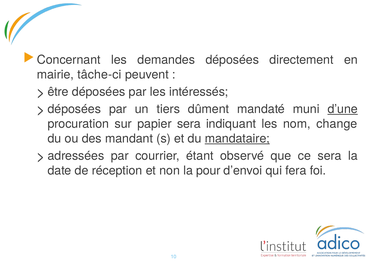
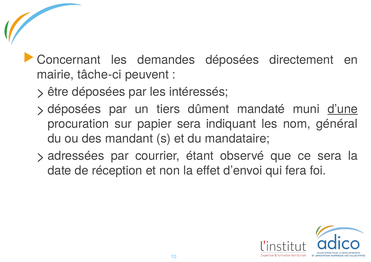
change: change -> général (337, 124)
mandataire underline: present -> none (237, 139)
pour: pour -> effet (208, 171)
